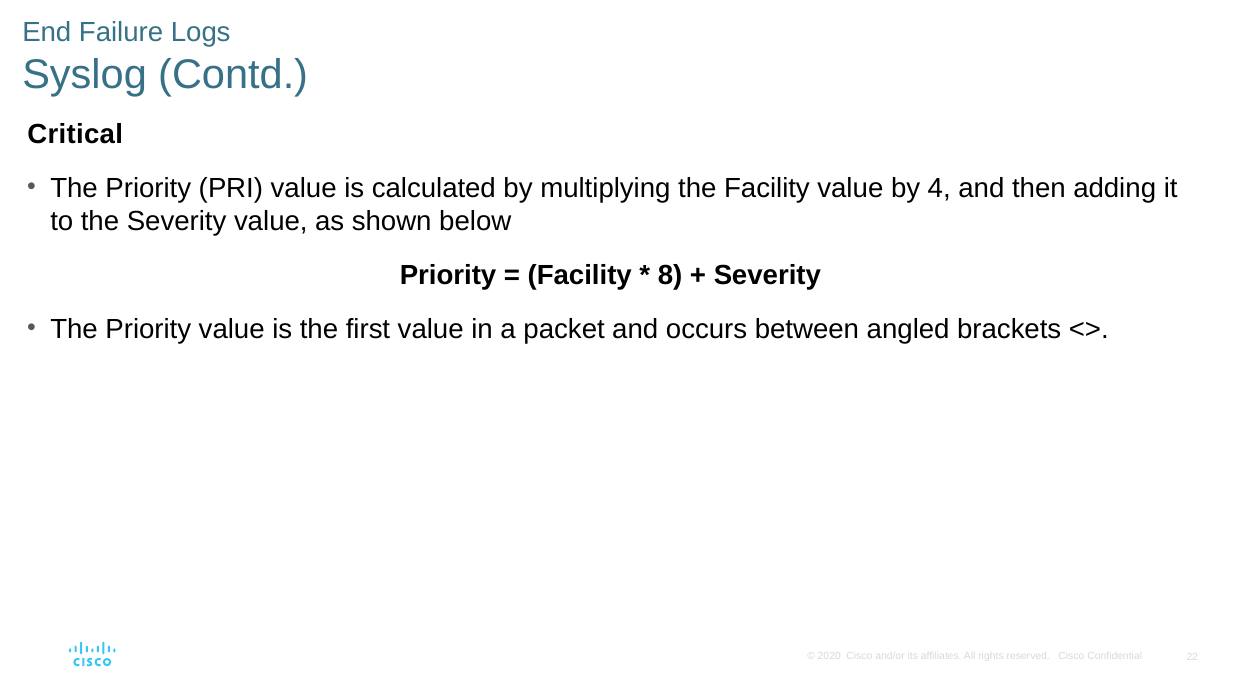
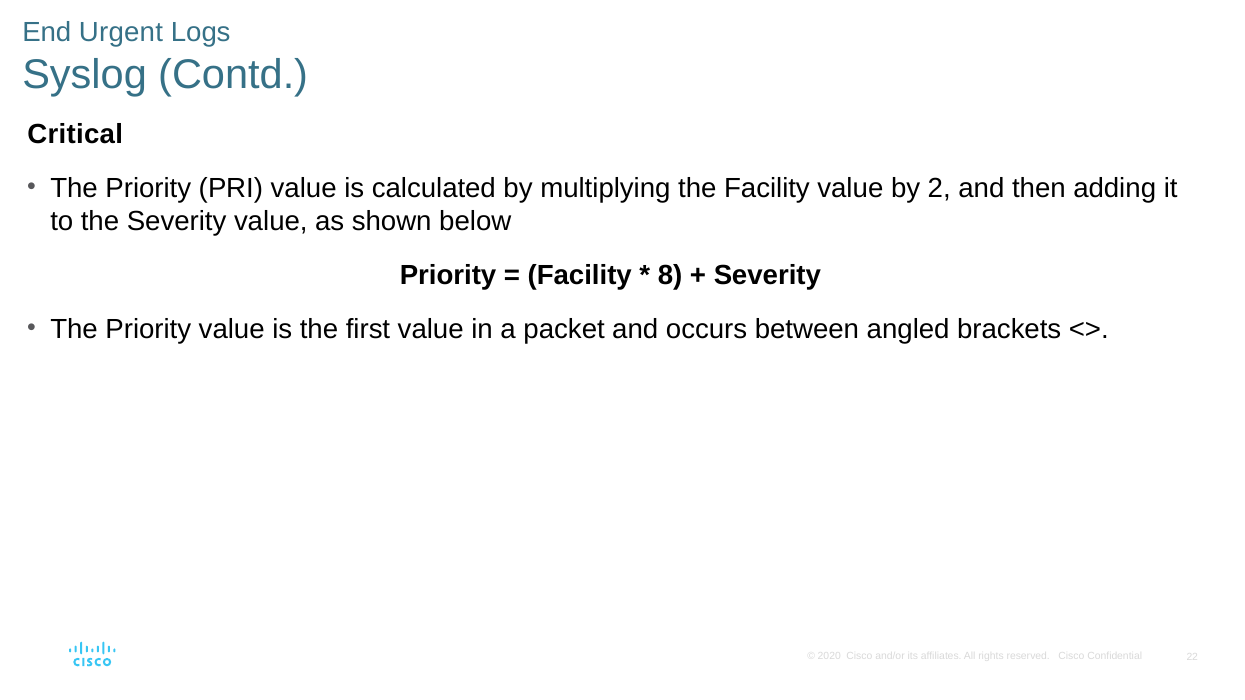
Failure: Failure -> Urgent (121, 32)
4: 4 -> 2 (939, 188)
